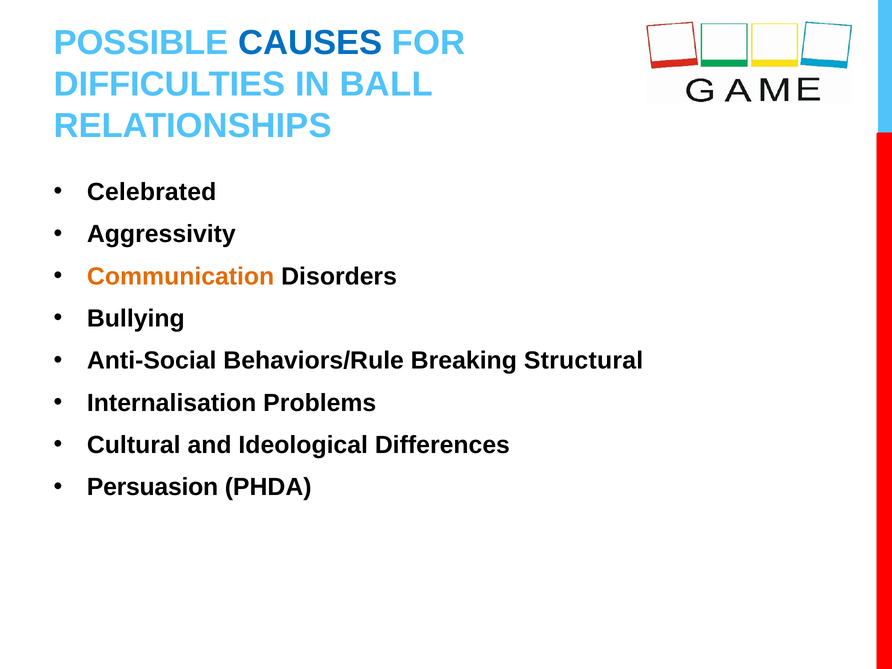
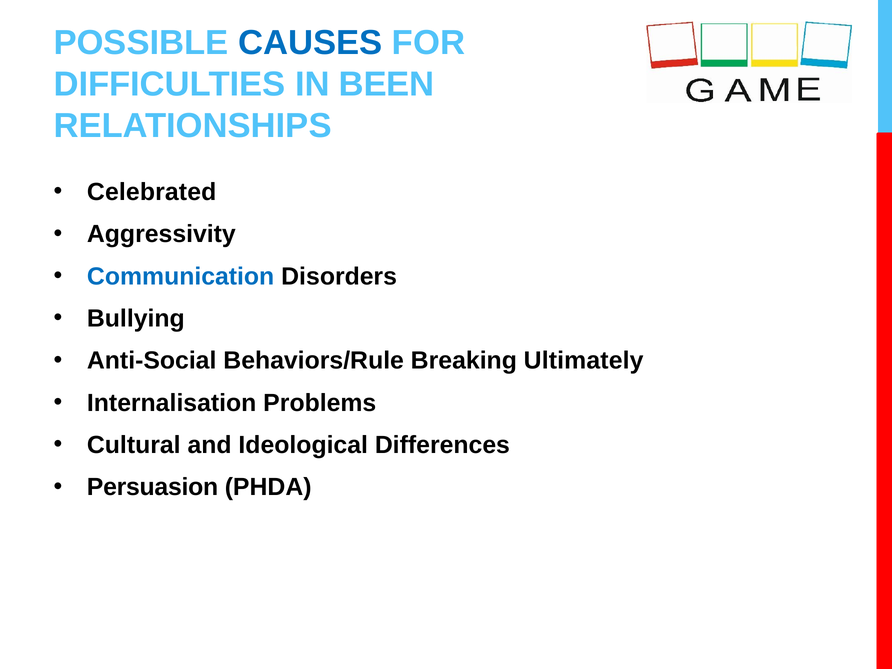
BALL: BALL -> BEEN (387, 84)
Communication colour: orange -> blue (181, 276)
Structural: Structural -> Ultimately (584, 361)
